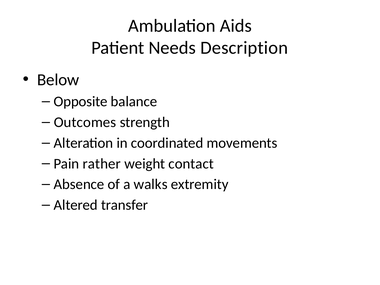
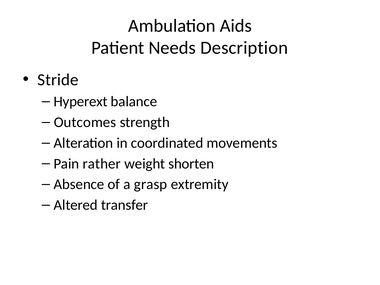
Below: Below -> Stride (58, 80)
Opposite: Opposite -> Hyperext (81, 102)
contact: contact -> shorten (191, 164)
walks: walks -> grasp (151, 184)
